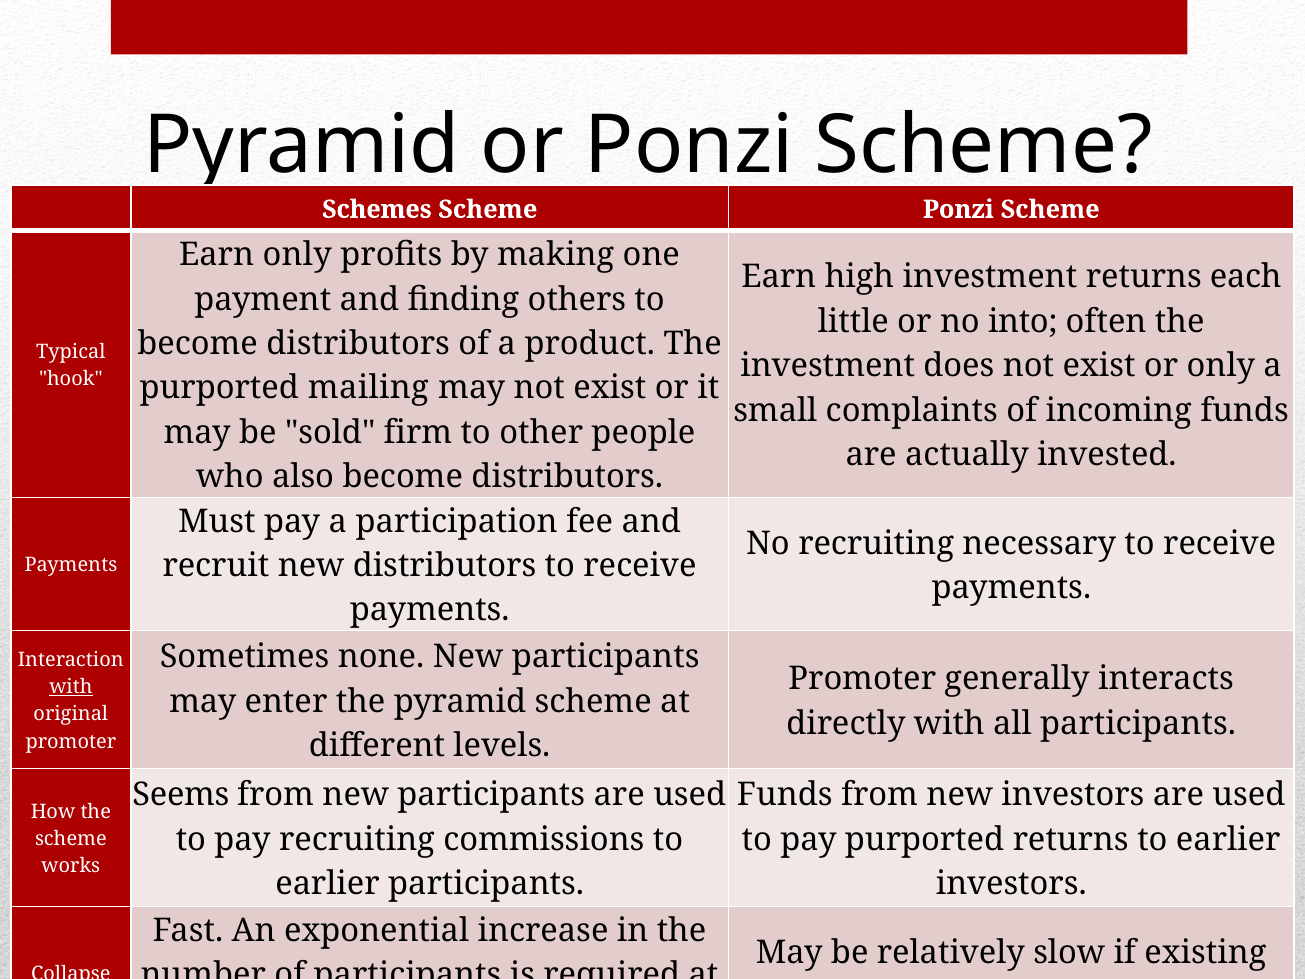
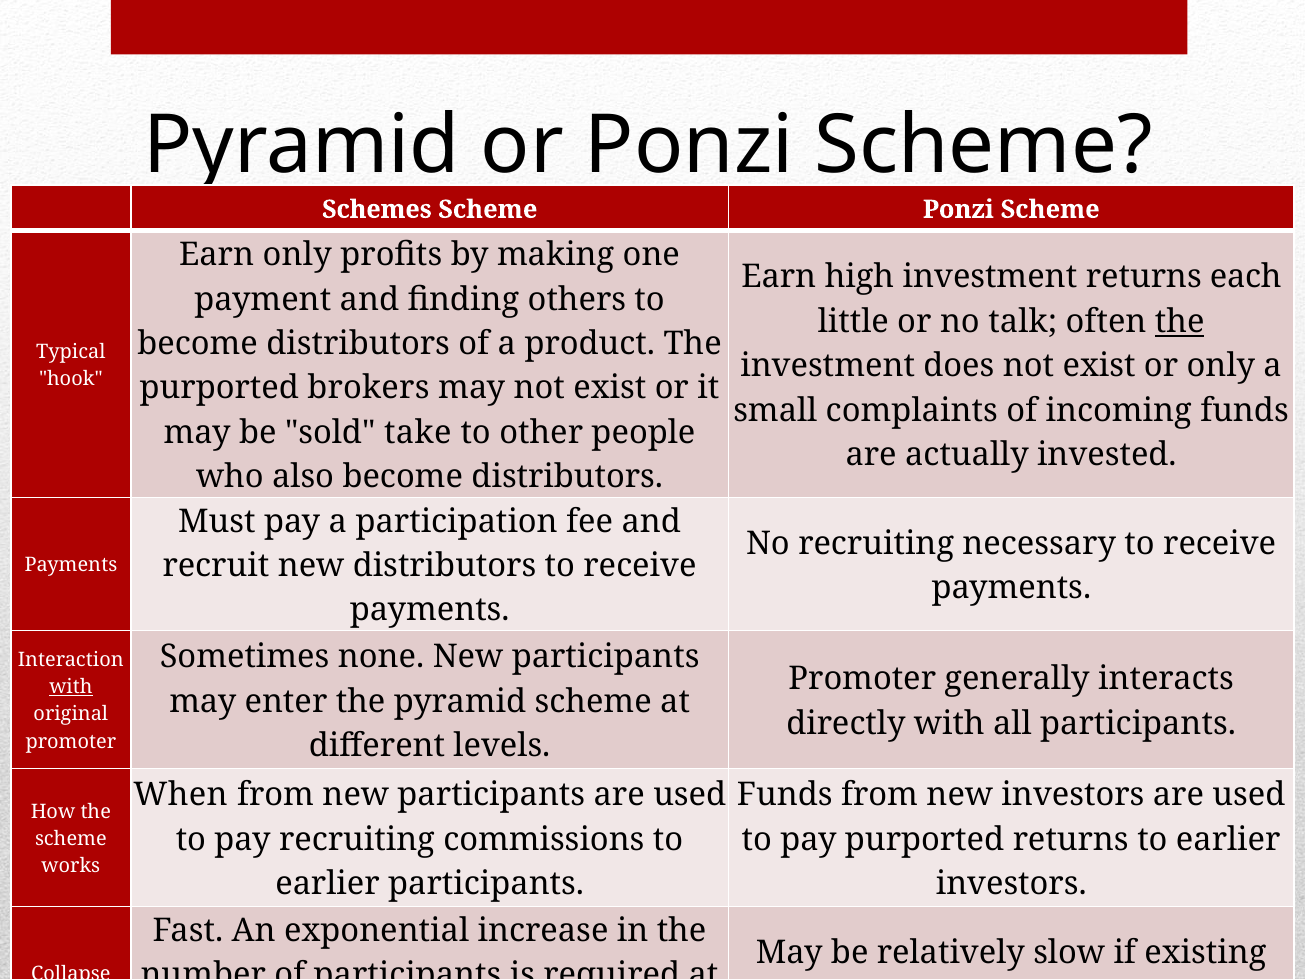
into: into -> talk (1023, 321)
the underline: none -> present (1180, 321)
mailing: mailing -> brokers (368, 388)
firm: firm -> take (418, 432)
Seems: Seems -> When (181, 795)
